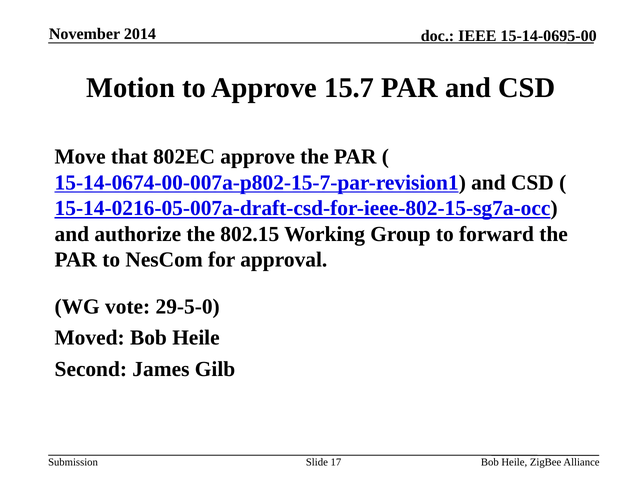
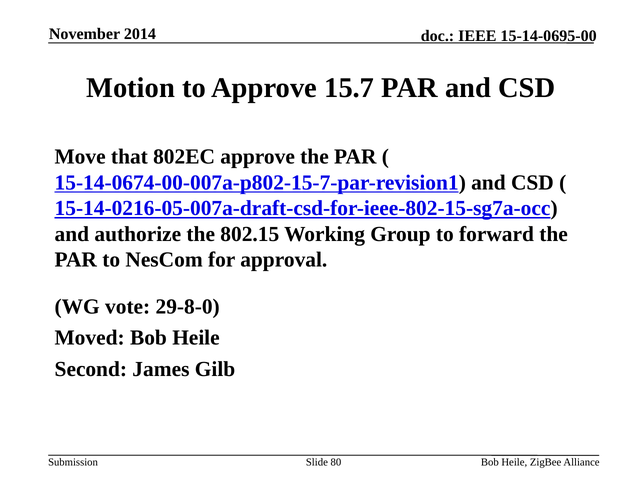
29-5-0: 29-5-0 -> 29-8-0 (188, 307)
17: 17 -> 80 (336, 462)
